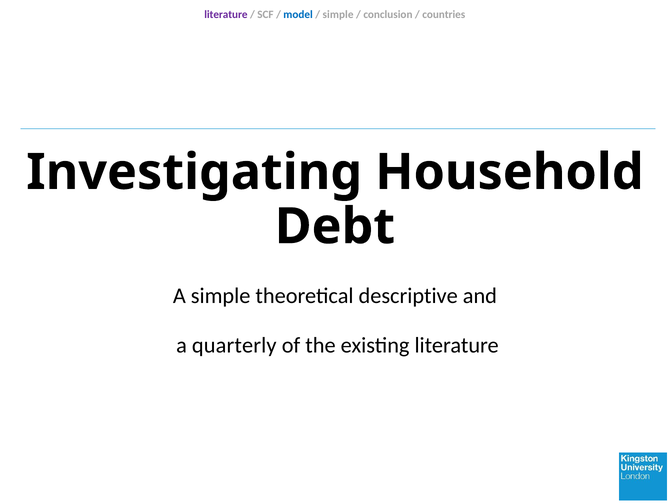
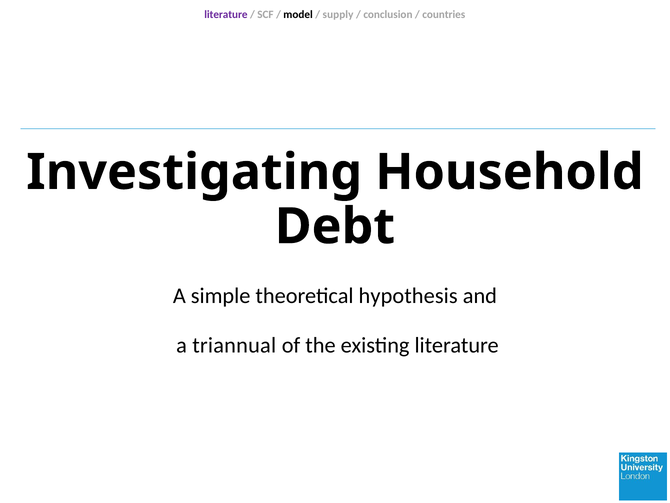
model colour: blue -> black (298, 14)
simple: simple -> supply (338, 14)
descriptive: descriptive -> hypothesis (408, 296)
quarterly: quarterly -> triannual (234, 345)
